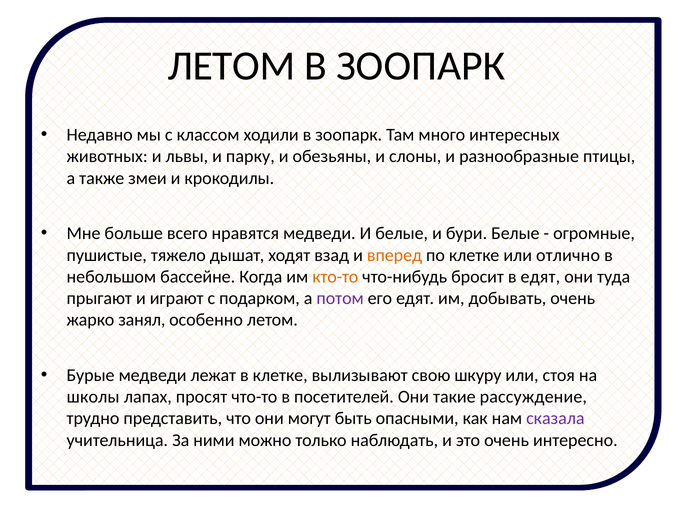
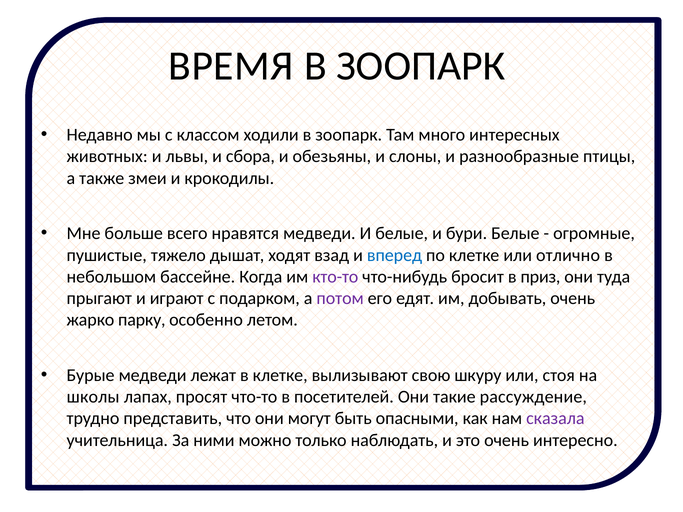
ЛЕТОМ: ЛЕТОМ -> ВРЕМЯ (231, 66)
парку: парку -> сбора (250, 157)
вперед colour: orange -> blue (395, 255)
кто-то colour: orange -> purple (335, 277)
в едят: едят -> приз (541, 277)
занял: занял -> парку (142, 320)
